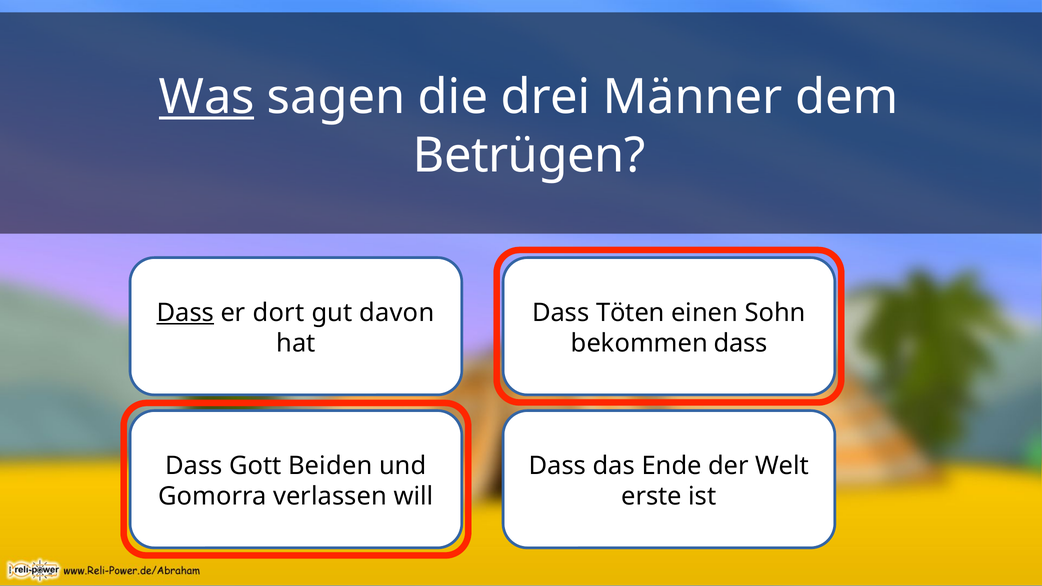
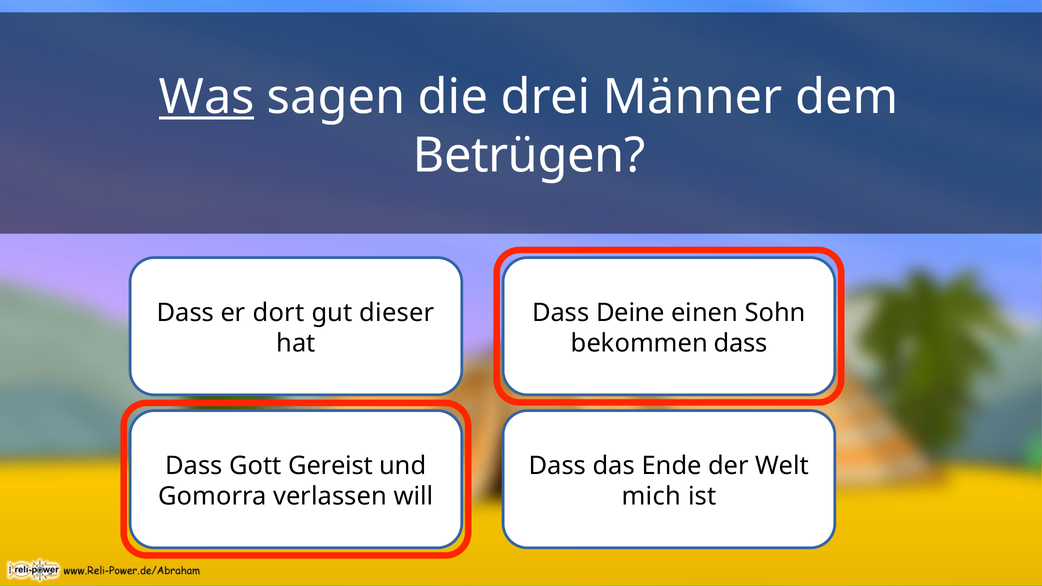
Dass underline: present -> none (185, 313)
davon: davon -> dieser (397, 313)
Töten: Töten -> Deine (630, 313)
Beiden: Beiden -> Gereist (330, 466)
erste: erste -> mich (651, 496)
